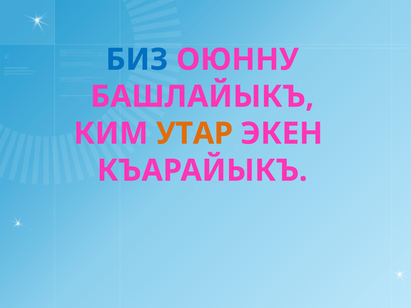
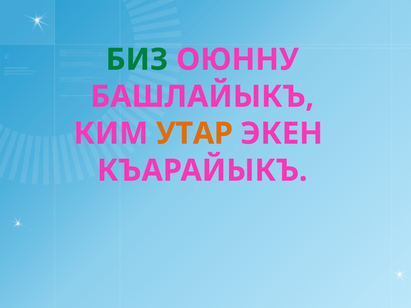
БИЗ colour: blue -> green (137, 60)
